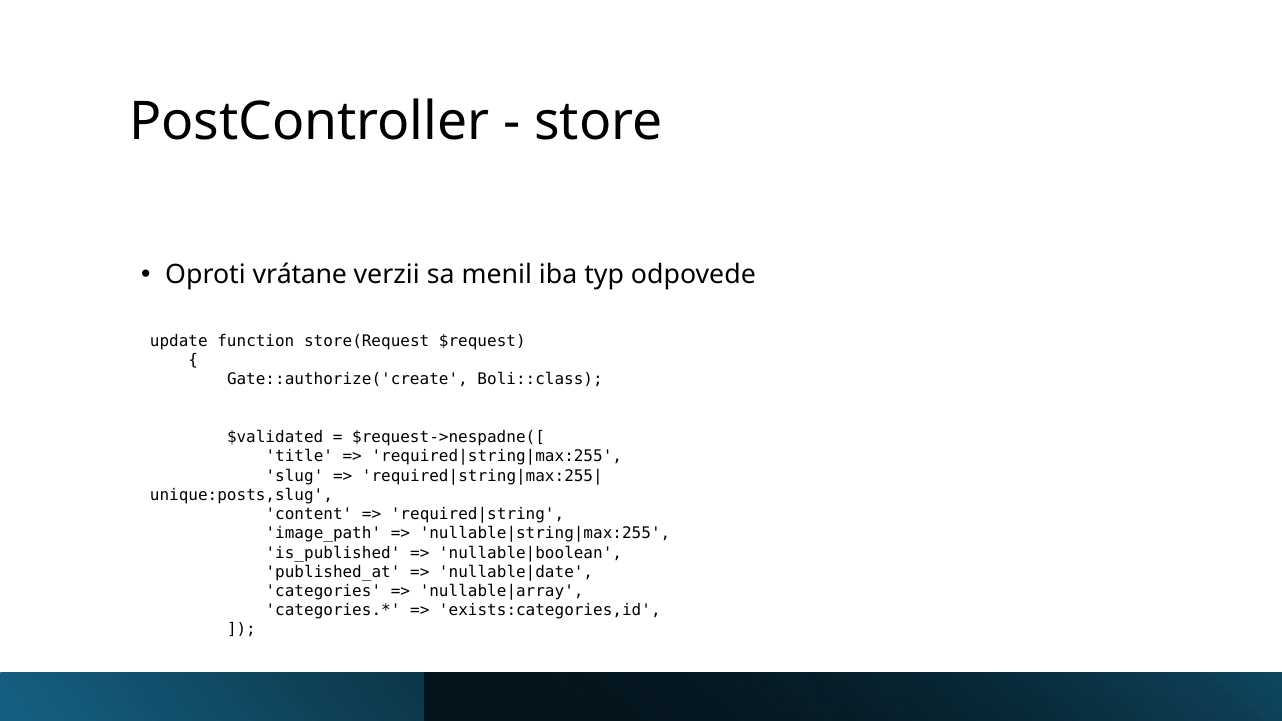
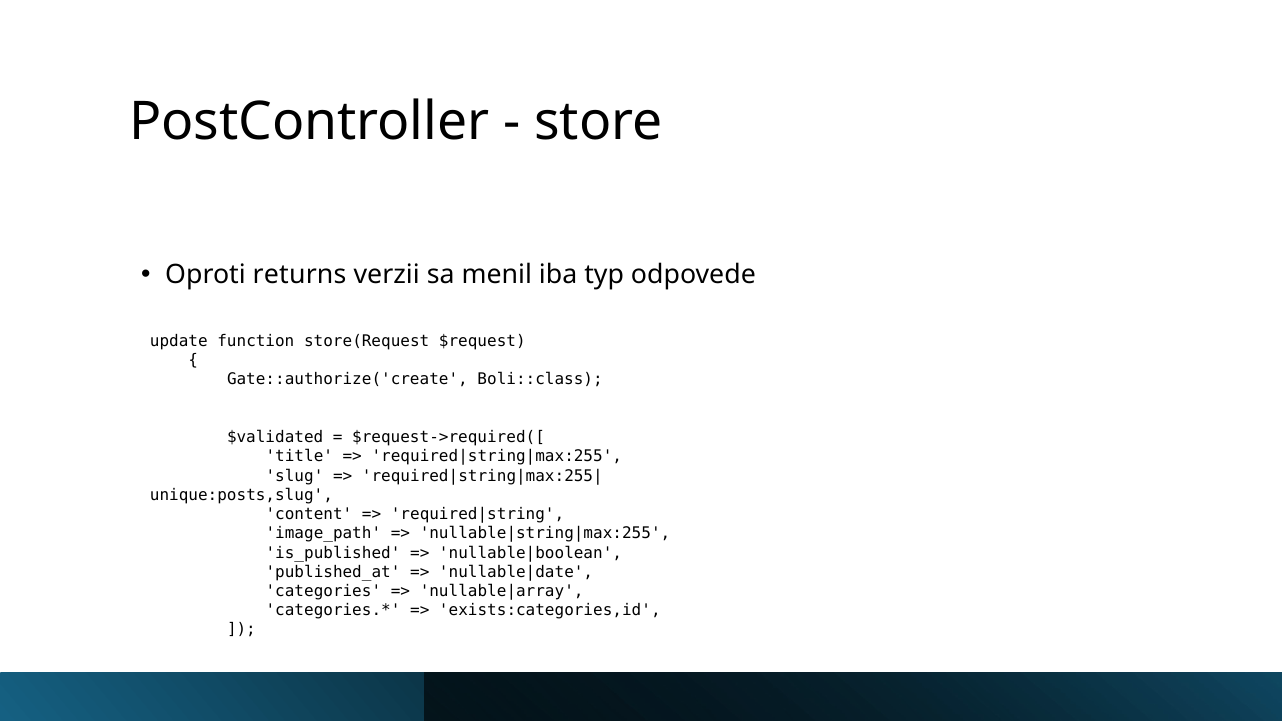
vrátane: vrátane -> returns (300, 274)
$request->nespadne([: $request->nespadne([ -> $request->required([ (449, 437)
